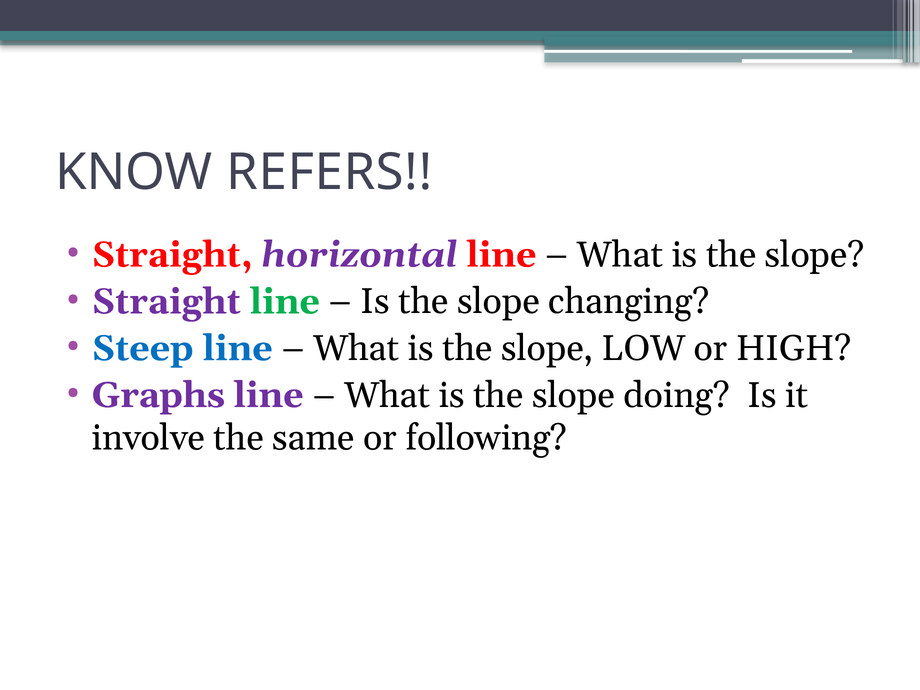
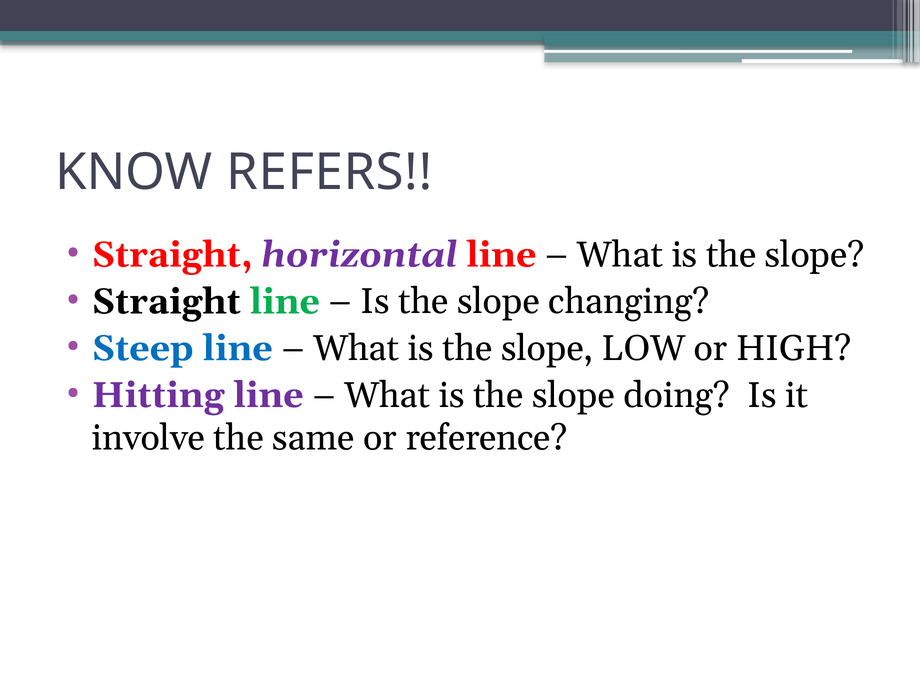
Straight colour: purple -> black (166, 302)
Graphs: Graphs -> Hitting (158, 395)
following: following -> reference (486, 438)
